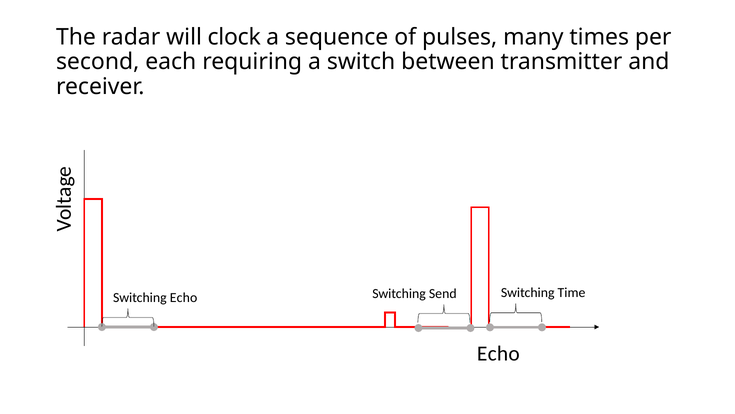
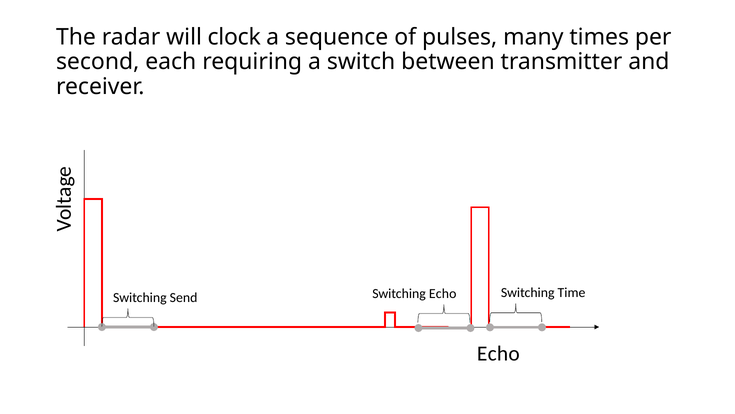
Switching Echo: Echo -> Send (184, 297)
Switching Send: Send -> Echo (443, 293)
